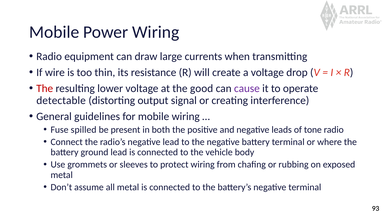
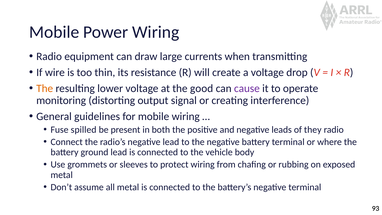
The colour: red -> orange (45, 88)
detectable: detectable -> monitoring (61, 100)
tone: tone -> they (313, 130)
